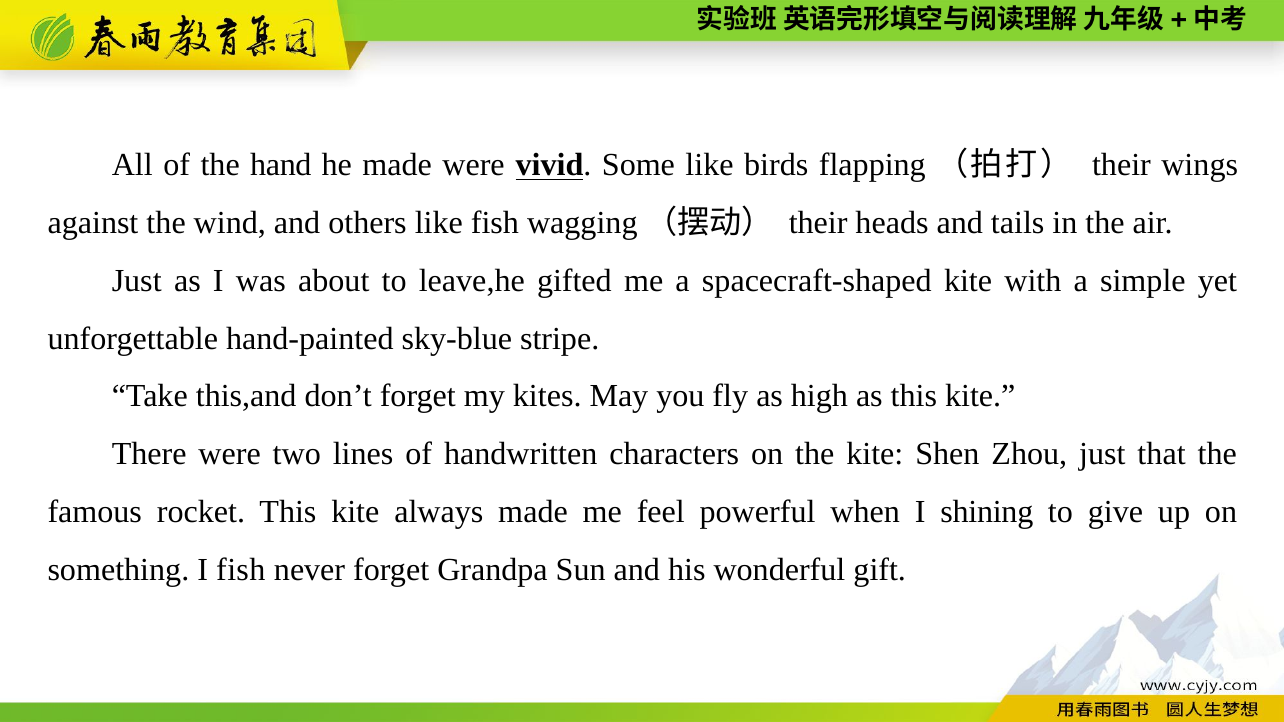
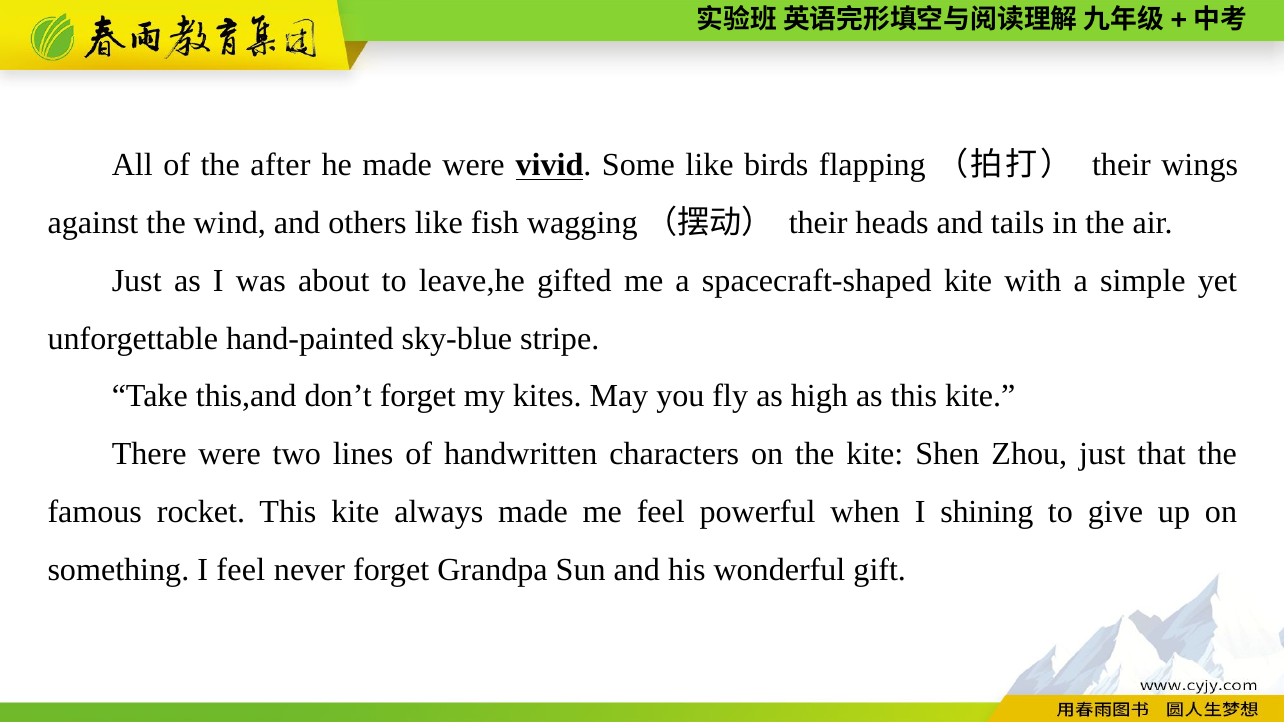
hand: hand -> after (281, 165)
I fish: fish -> feel (241, 570)
